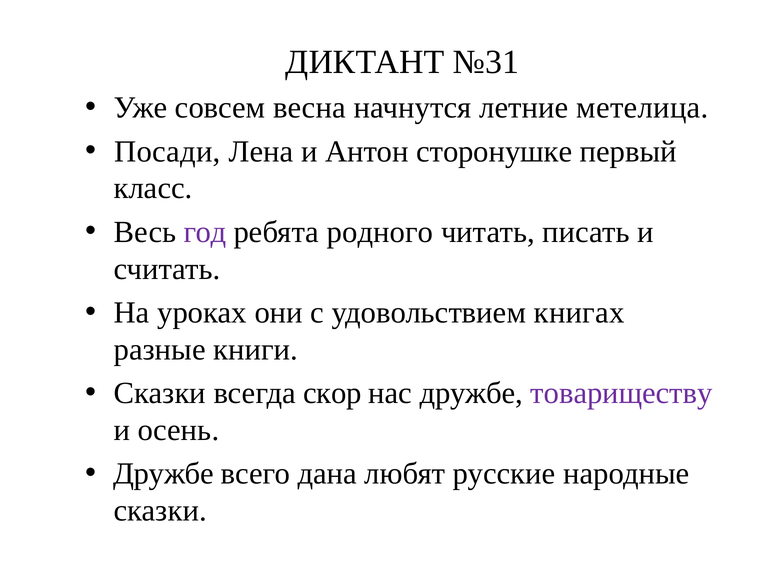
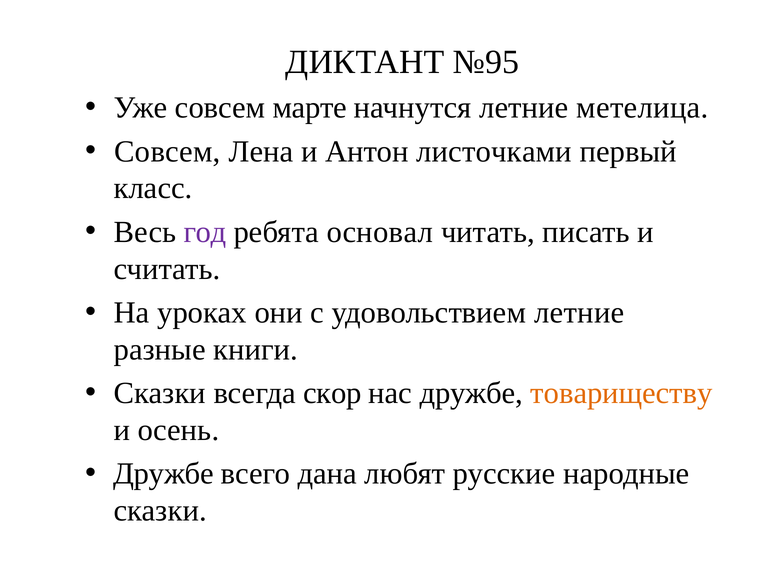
№31: №31 -> №95 (486, 62)
весна: весна -> марте (310, 108)
Посади: Посади -> Совсем (167, 152)
сторонушке: сторонушке -> листочками (494, 152)
родного: родного -> основал (380, 232)
удовольствием книгах: книгах -> летние (579, 313)
товариществу colour: purple -> orange (622, 393)
